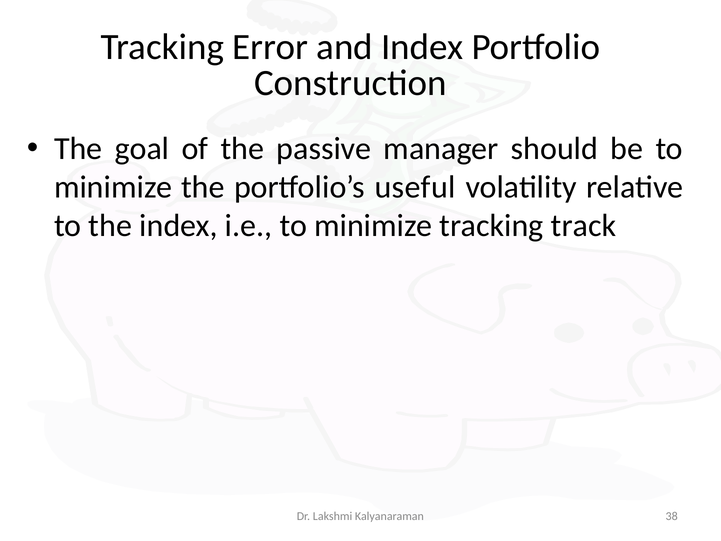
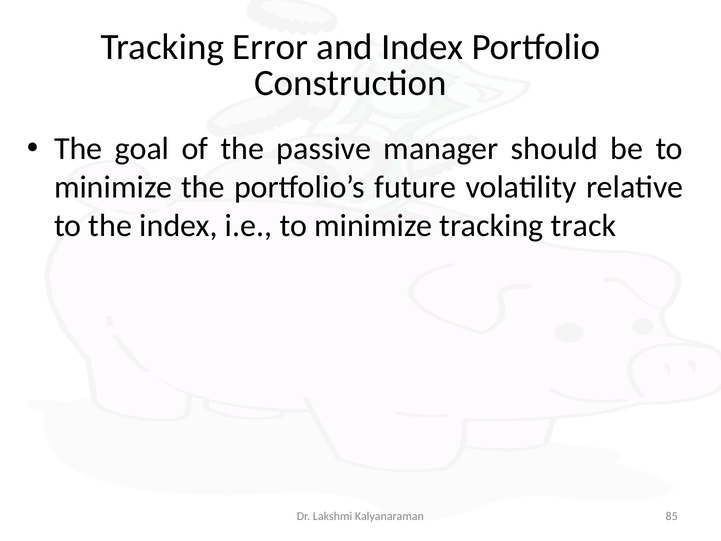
useful: useful -> future (415, 187)
38: 38 -> 85 (672, 516)
